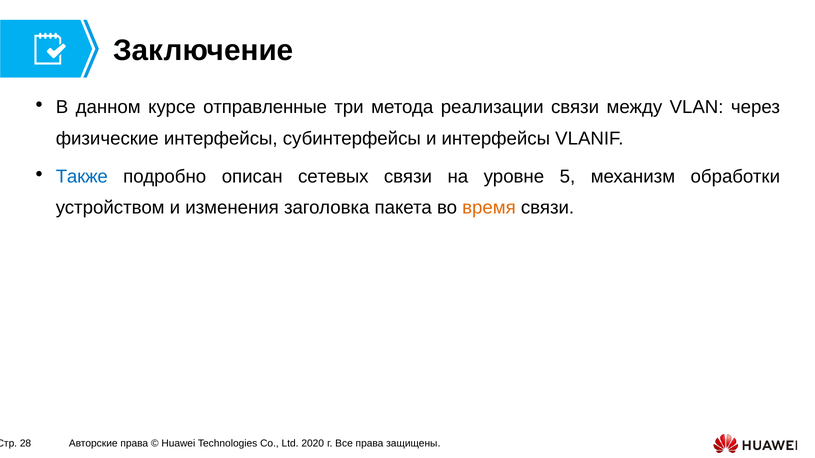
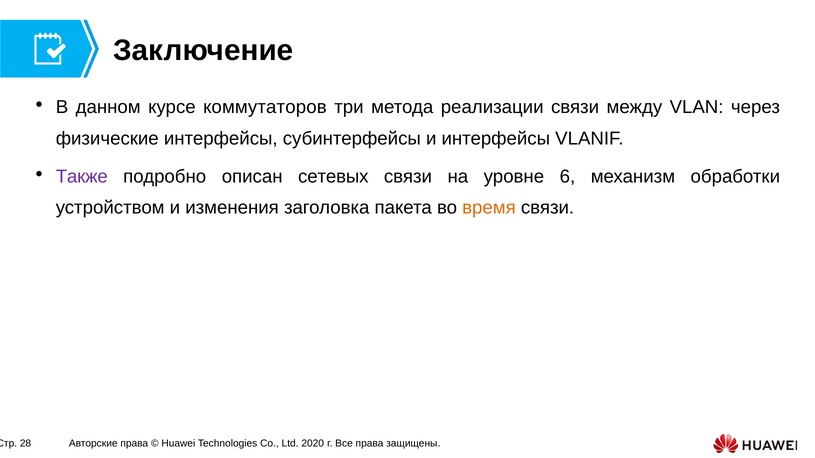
отправленные: отправленные -> коммутаторов (265, 107)
Также colour: blue -> purple (82, 177)
5: 5 -> 6 (567, 177)
